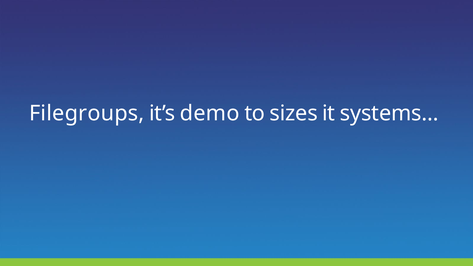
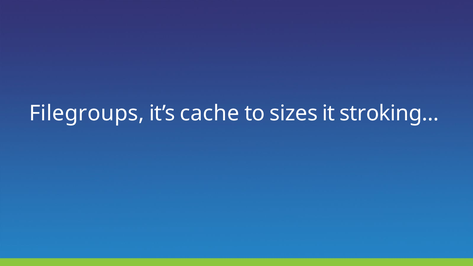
demo: demo -> cache (210, 113)
systems…: systems… -> stroking… (389, 113)
